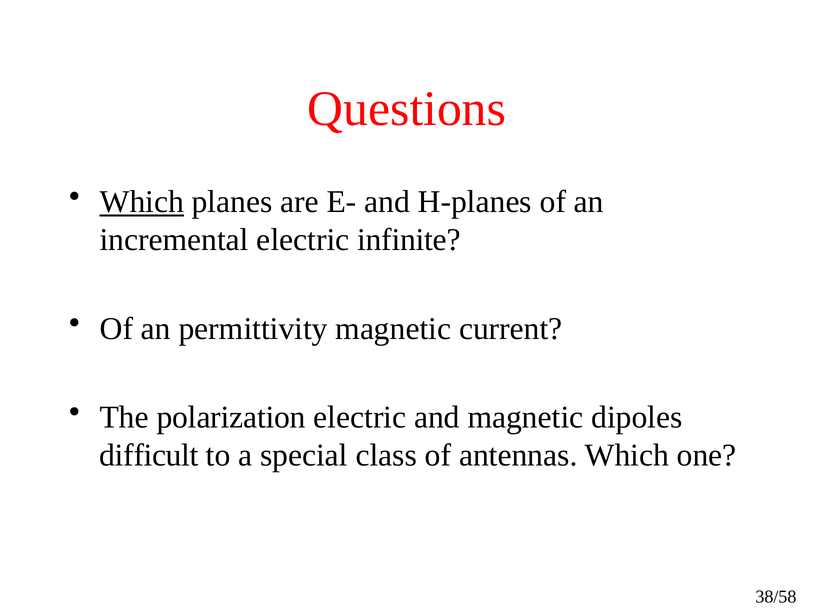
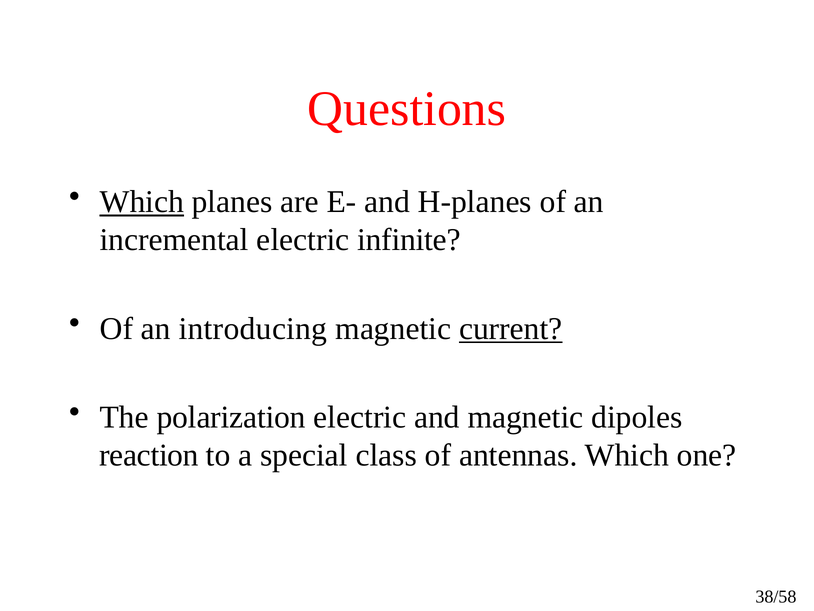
permittivity: permittivity -> introducing (253, 328)
current underline: none -> present (511, 328)
difficult: difficult -> reaction (149, 455)
